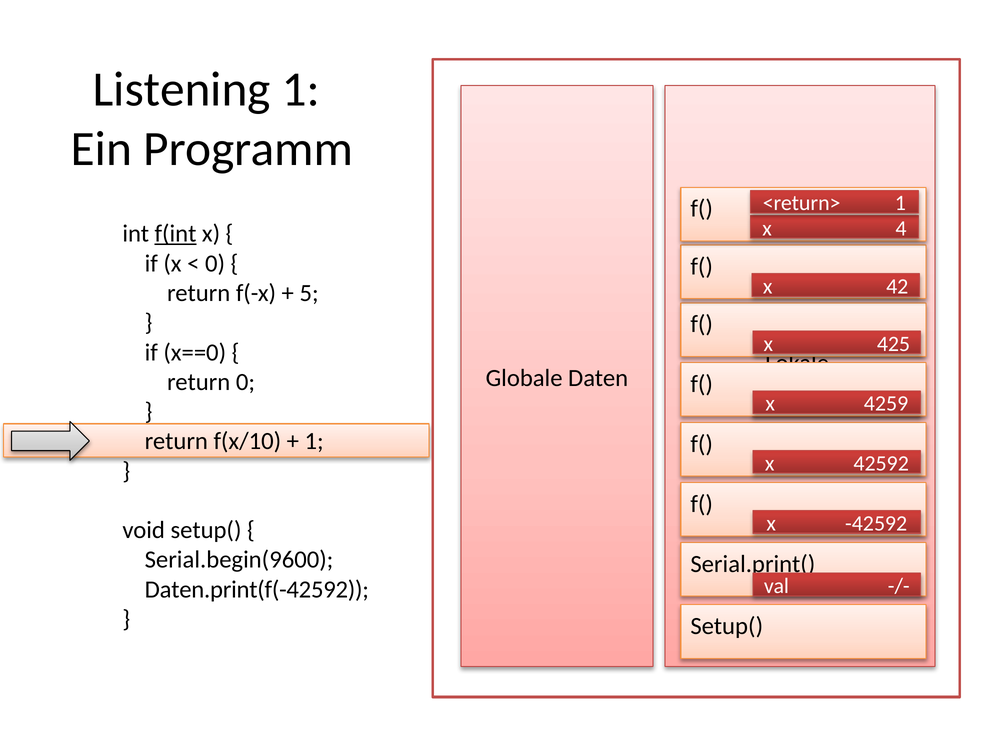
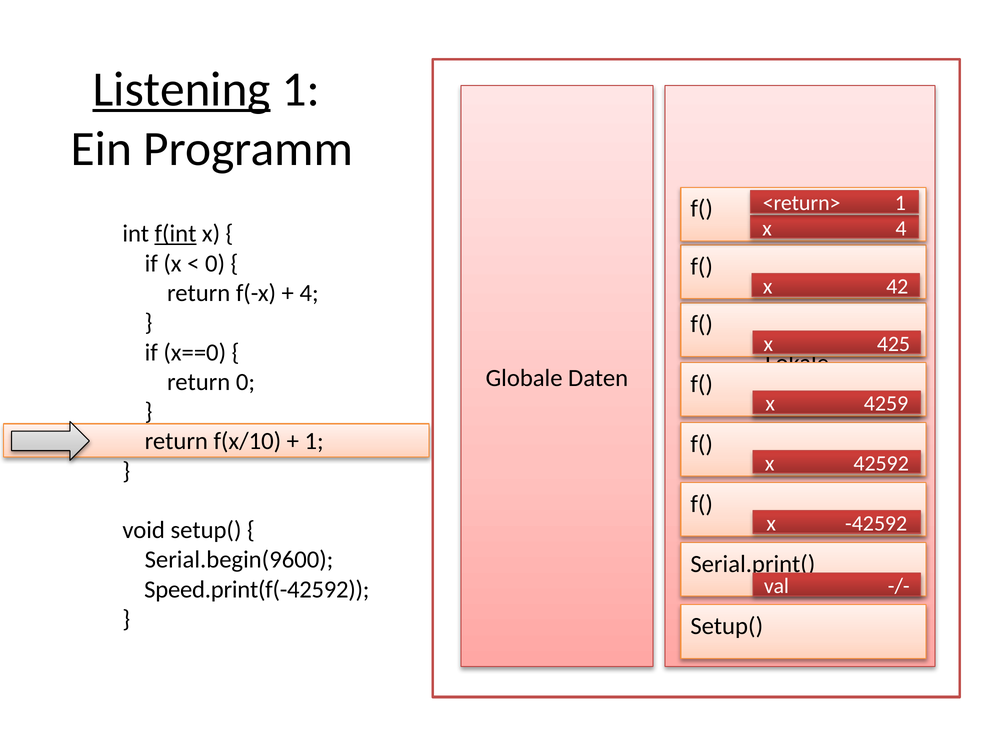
Listening underline: none -> present (182, 89)
5: 5 -> 4 (309, 293)
Daten.print(f(-42592: Daten.print(f(-42592 -> Speed.print(f(-42592 (257, 589)
